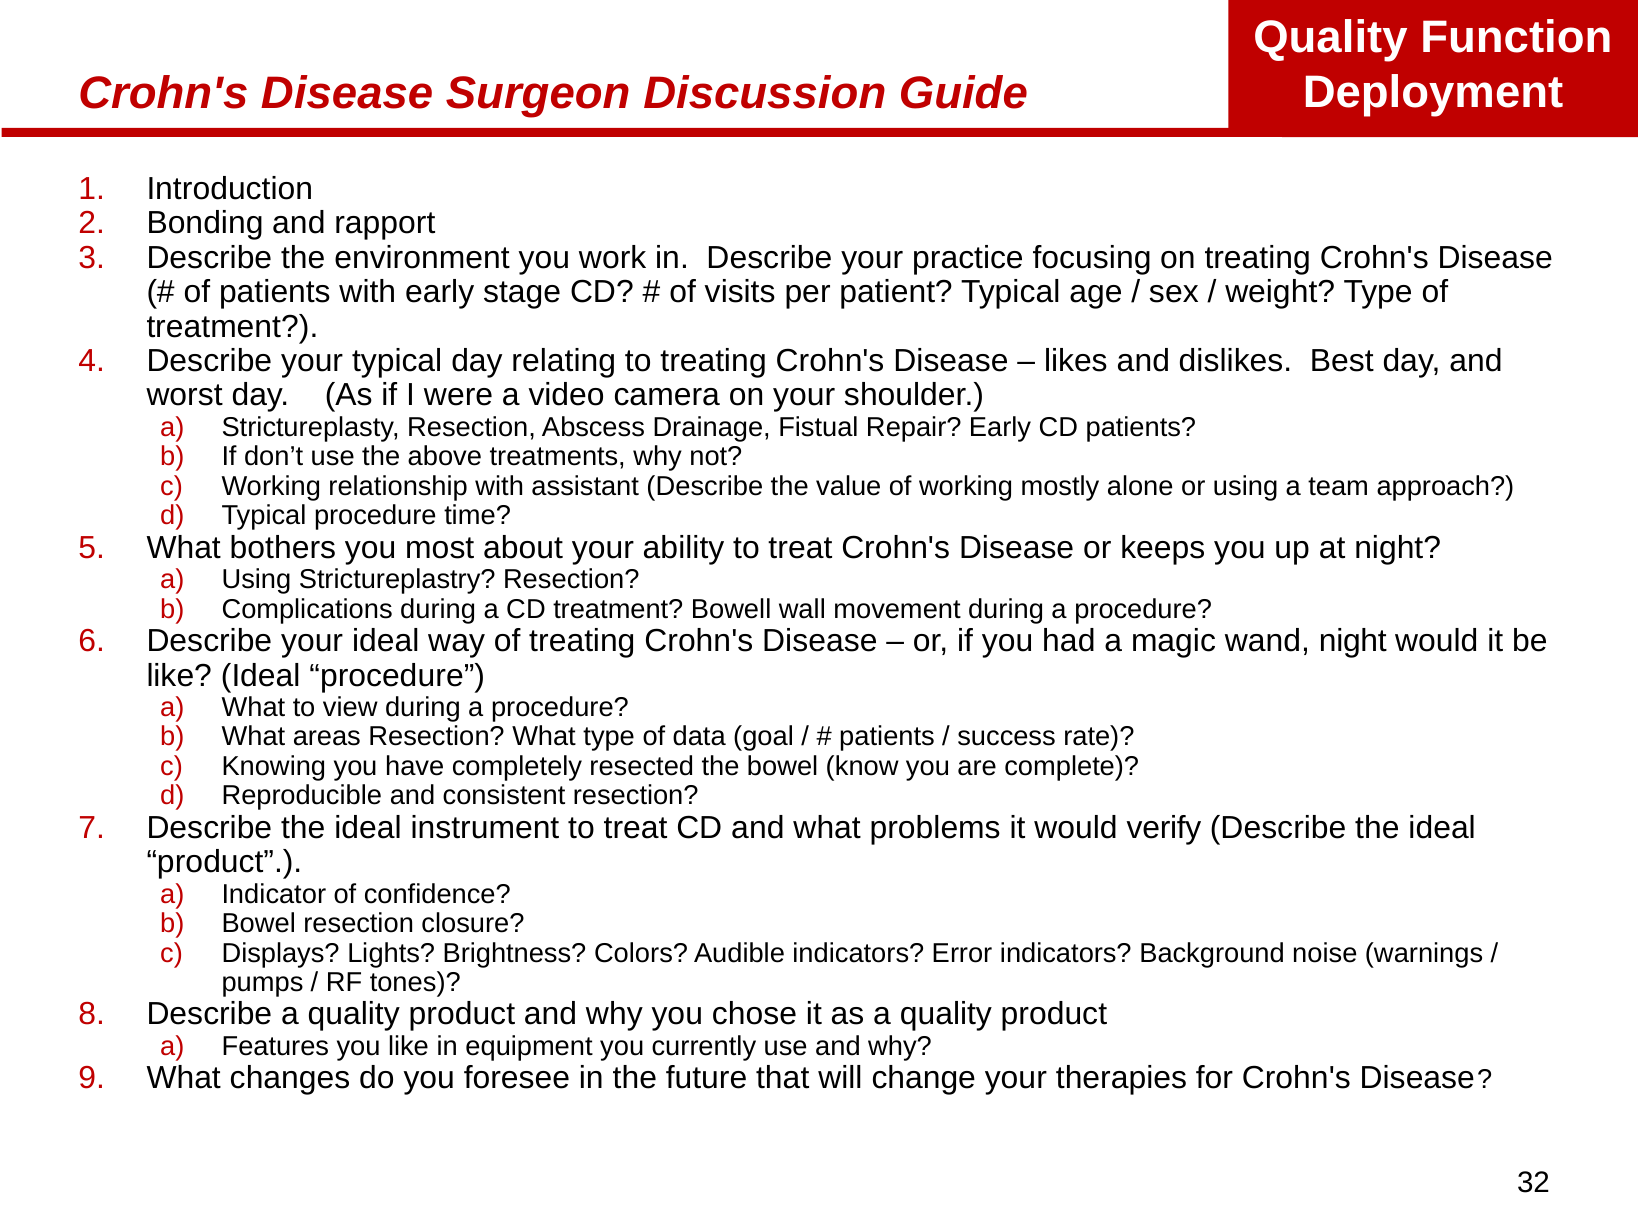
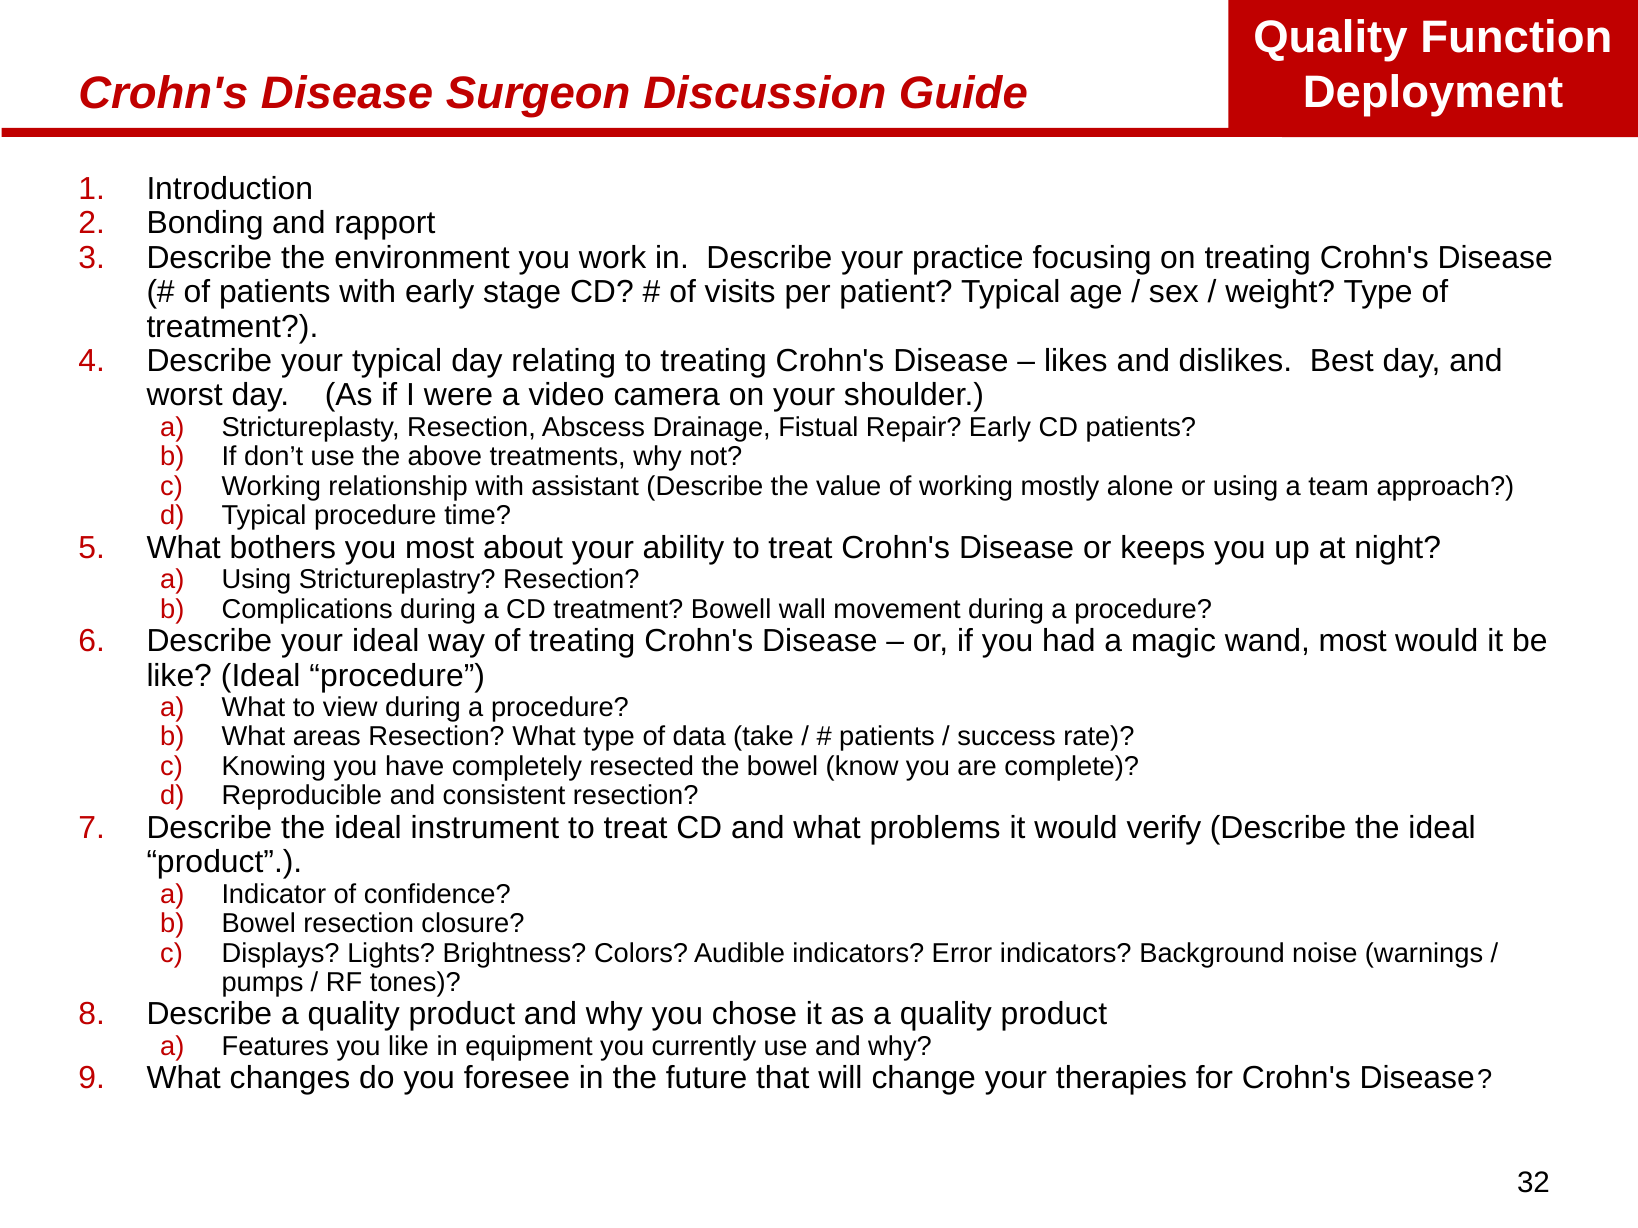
wand night: night -> most (1353, 641)
goal: goal -> take (764, 737)
